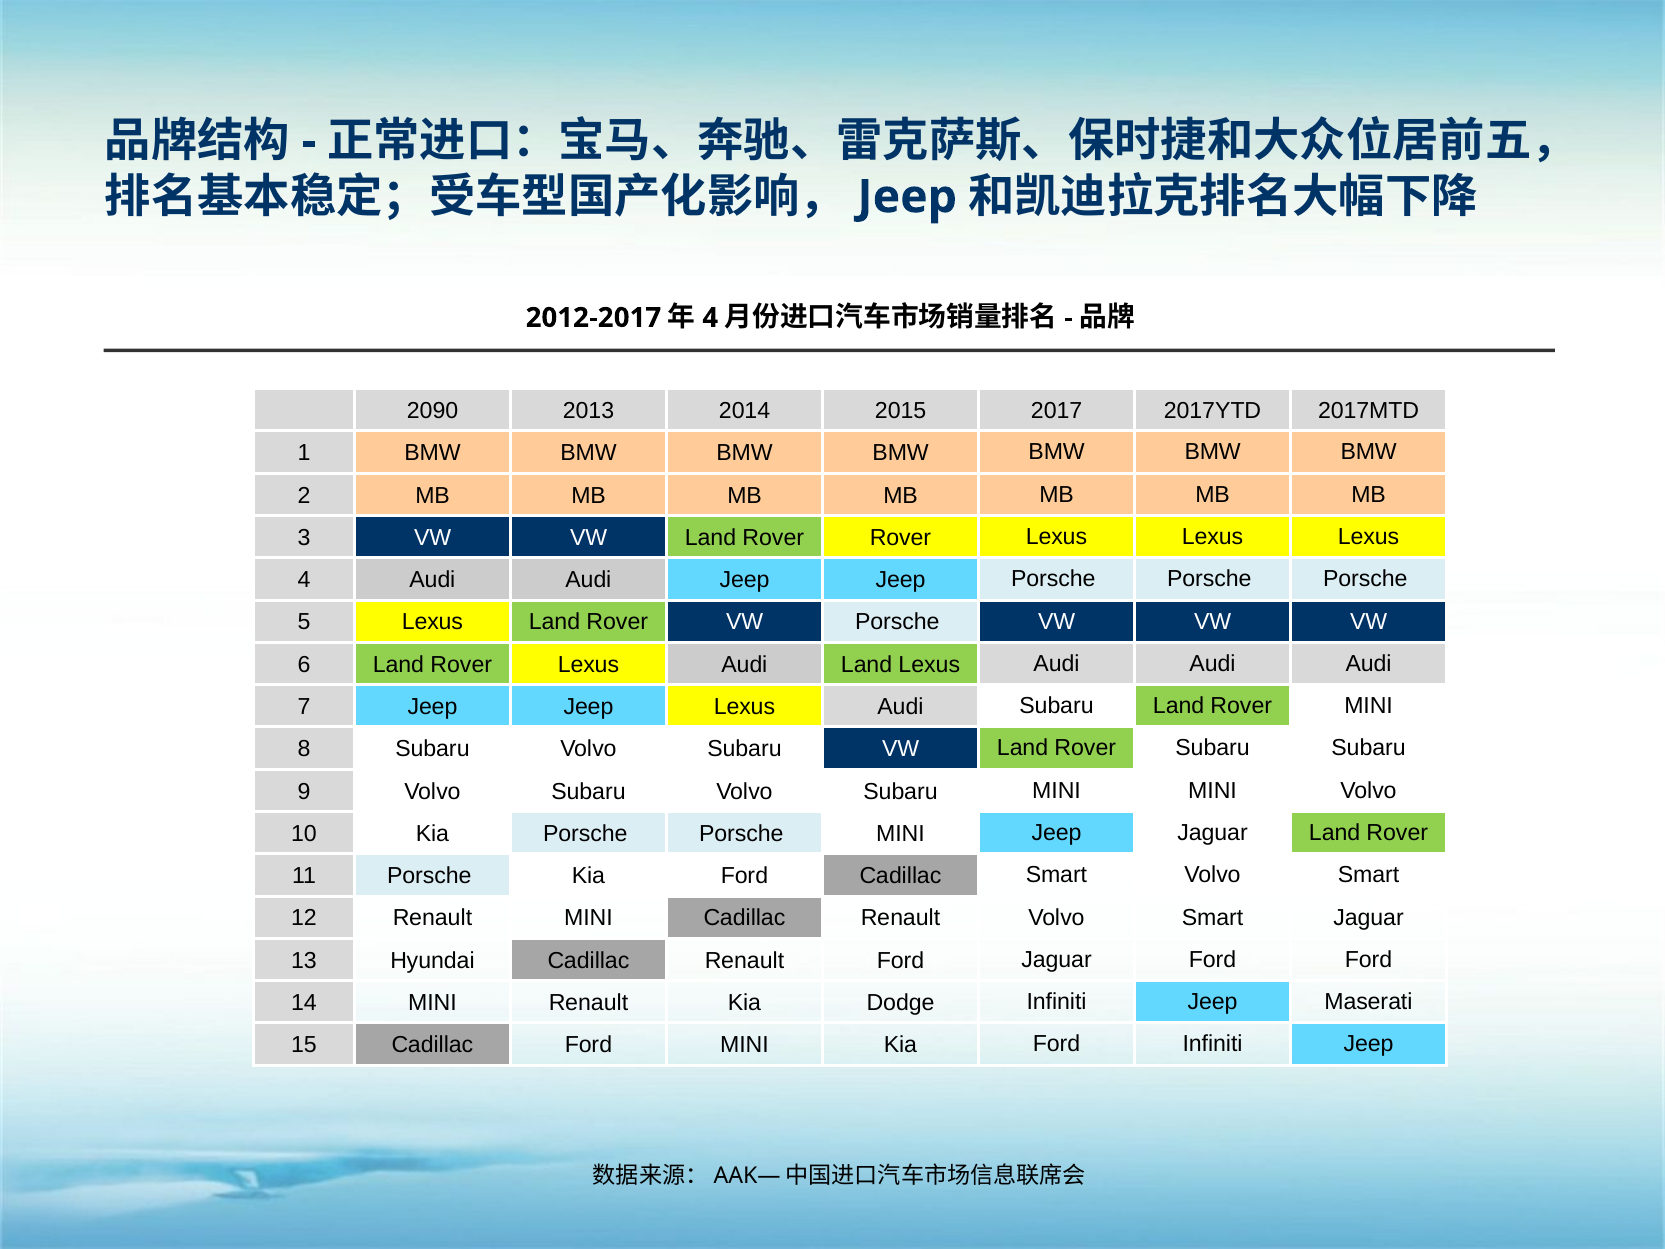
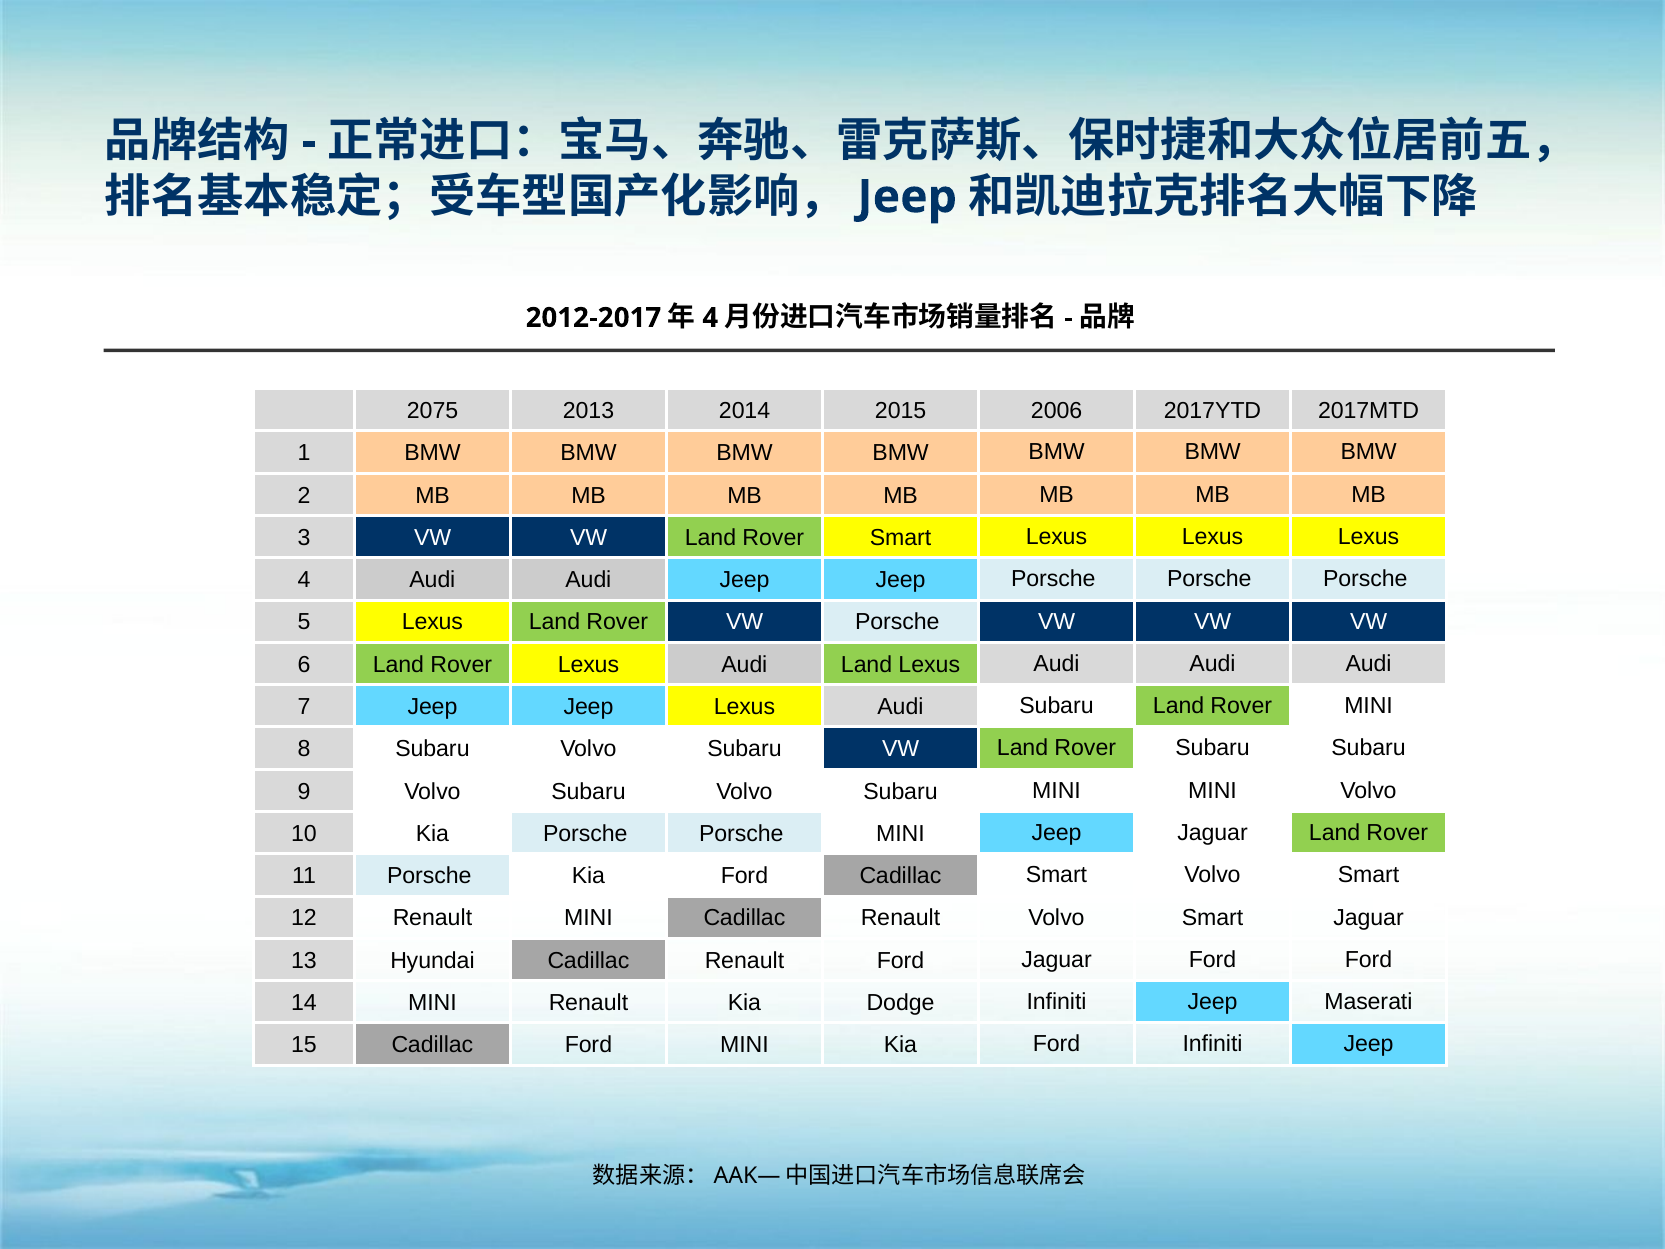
2090: 2090 -> 2075 (433, 411)
2017: 2017 -> 2006 (1057, 411)
Rover Rover: Rover -> Smart (900, 538)
